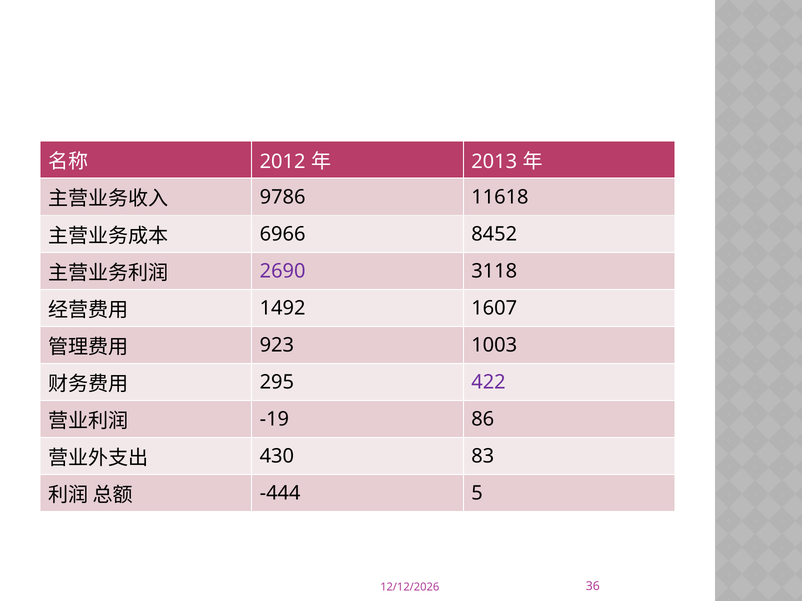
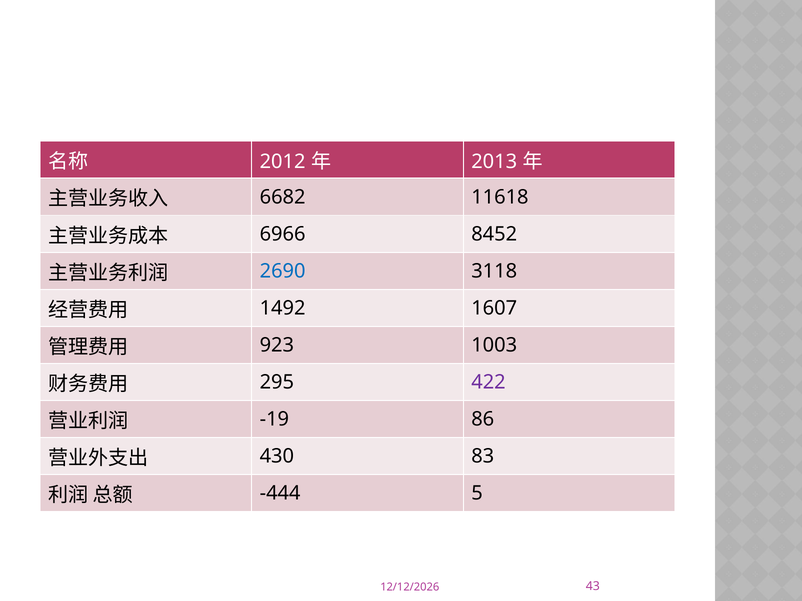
9786: 9786 -> 6682 (283, 197)
2690 colour: purple -> blue (283, 271)
36: 36 -> 43 (593, 587)
